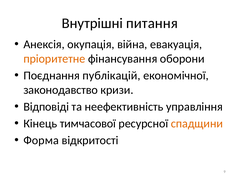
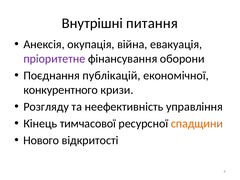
пріоритетне colour: orange -> purple (54, 59)
законодавство: законодавство -> конкурентного (61, 90)
Відповіді: Відповіді -> Розгляду (46, 107)
Форма: Форма -> Нового (41, 140)
